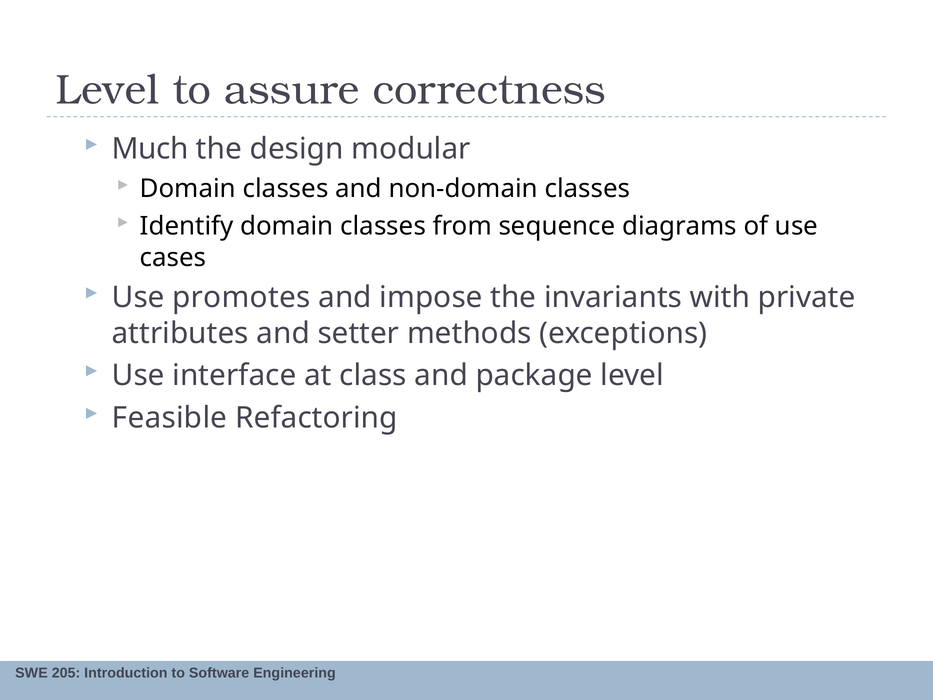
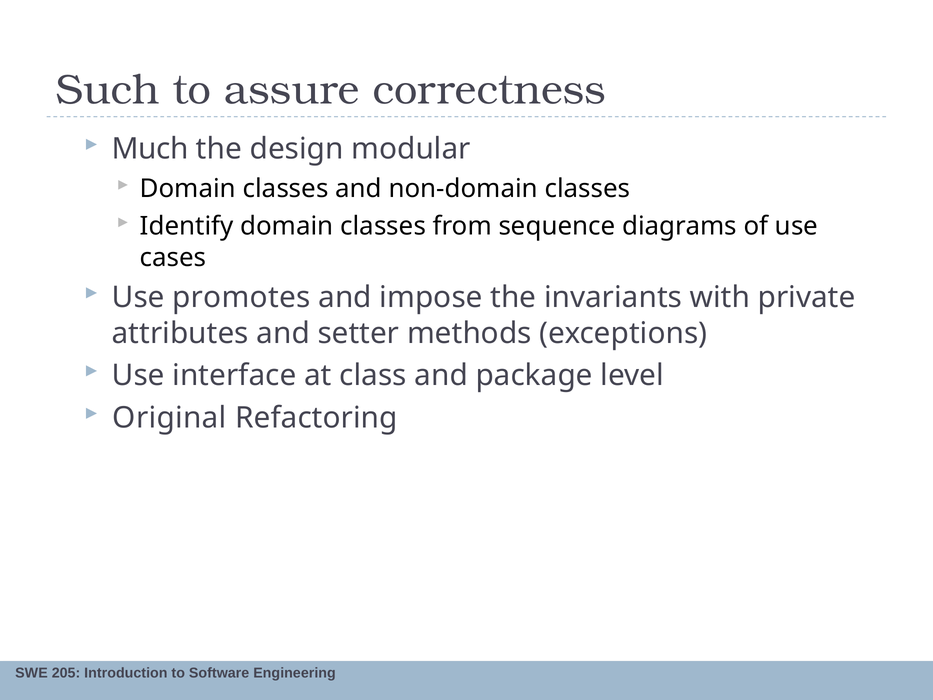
Level: Level -> Such (108, 90)
Feasible: Feasible -> Original (170, 418)
